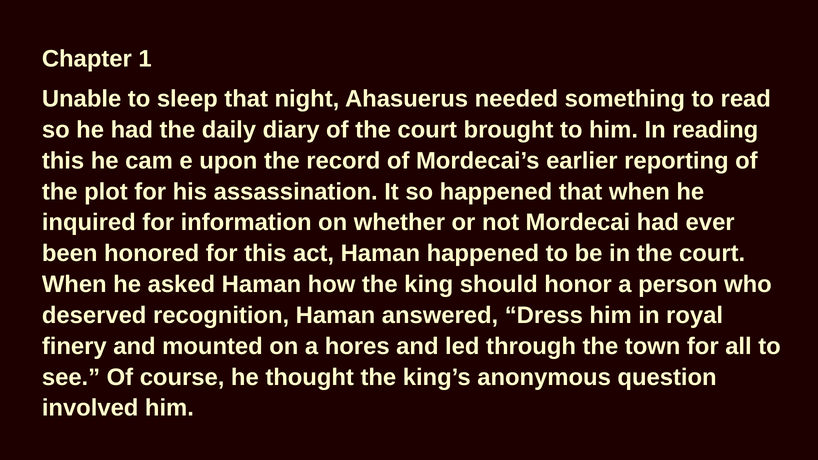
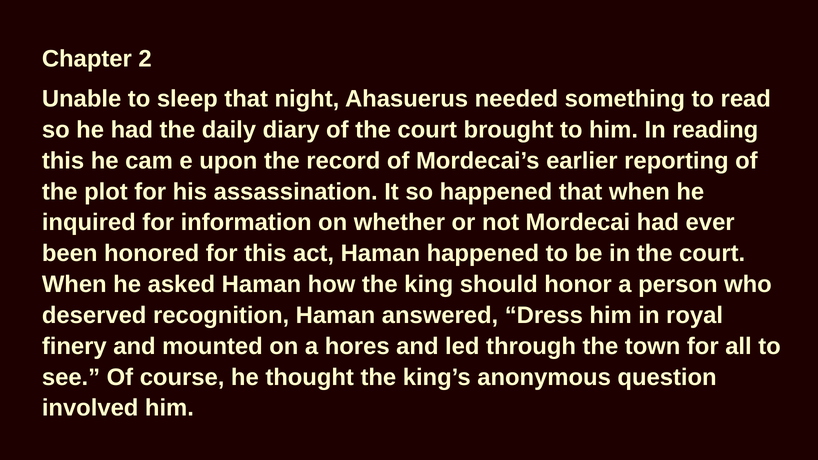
1: 1 -> 2 (145, 59)
